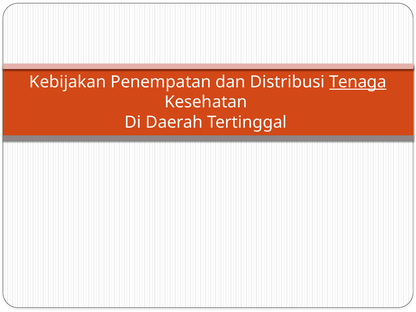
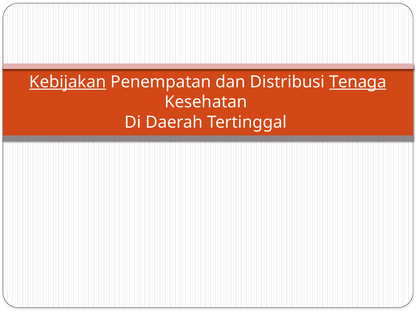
Kebijakan underline: none -> present (68, 82)
